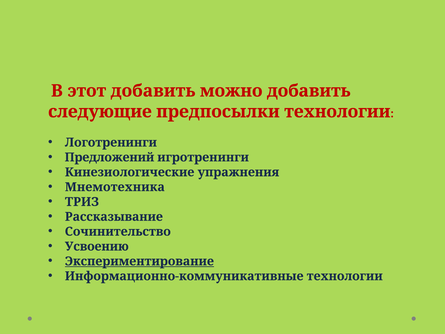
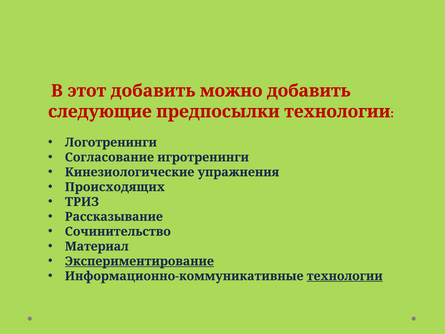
Предложений: Предложений -> Согласование (109, 157)
Мнемотехника: Мнемотехника -> Происходящих (115, 187)
Усвоению: Усвоению -> Материал (97, 246)
технологии underline: none -> present (345, 276)
